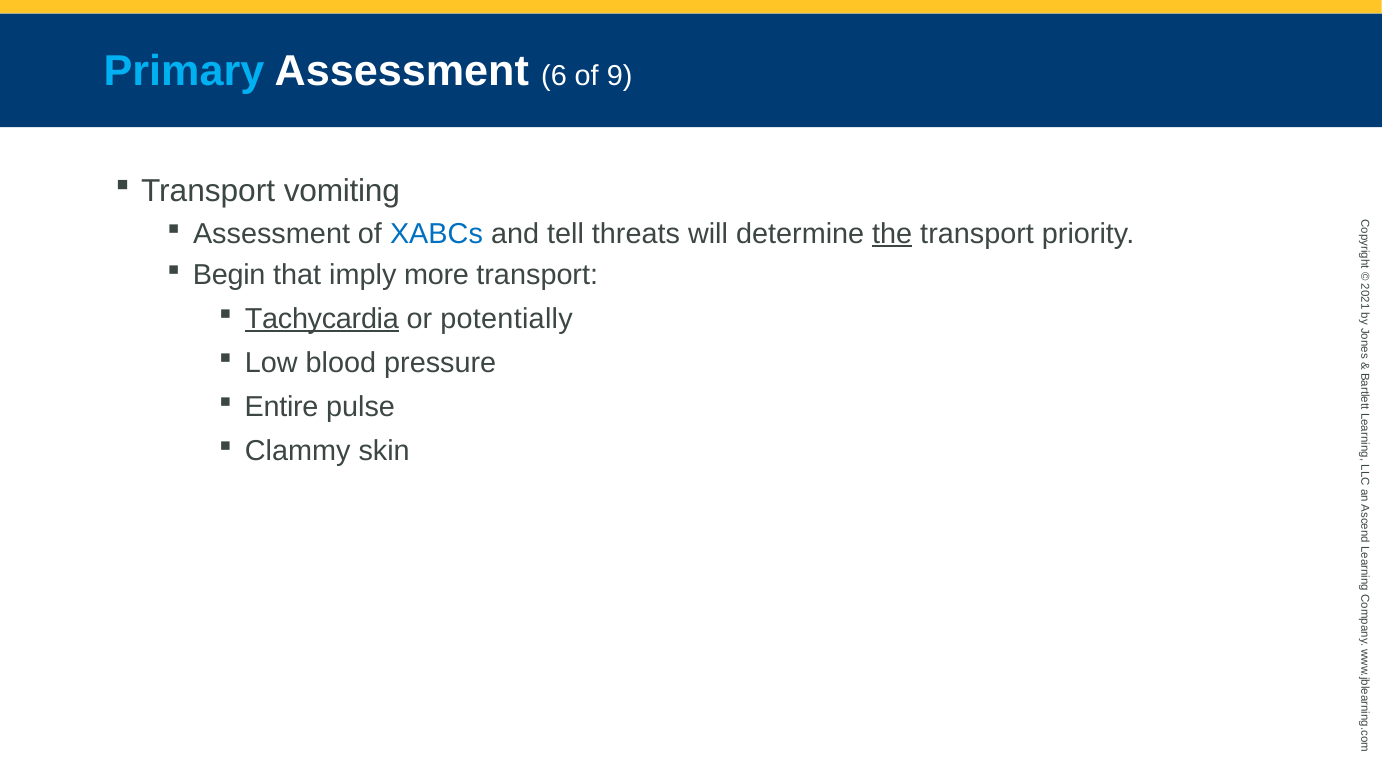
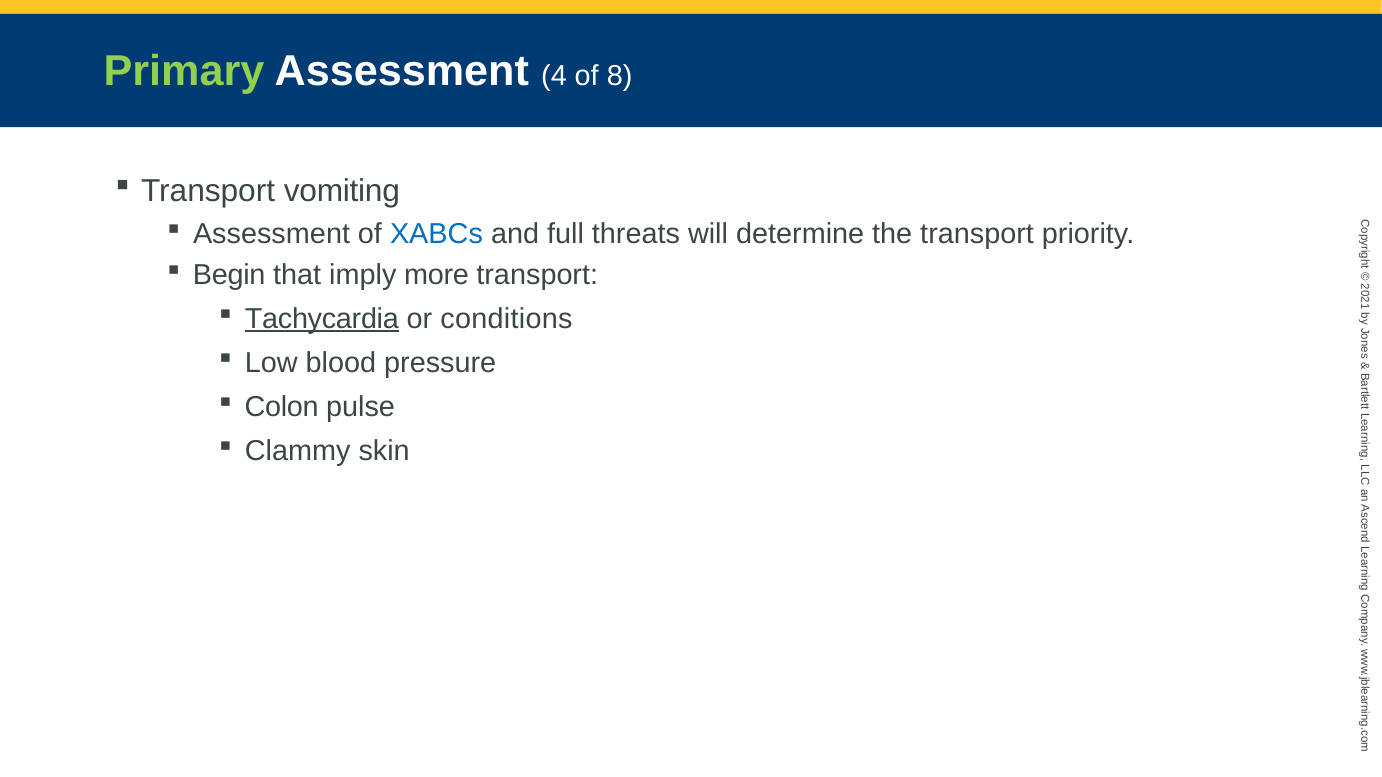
Primary colour: light blue -> light green (184, 71)
6: 6 -> 4 (554, 76)
9: 9 -> 8 (620, 76)
tell: tell -> full (566, 234)
the underline: present -> none (892, 234)
potentially: potentially -> conditions (507, 319)
Entire: Entire -> Colon (282, 407)
